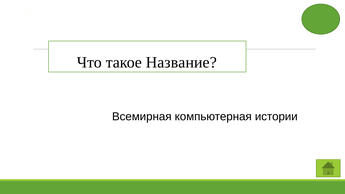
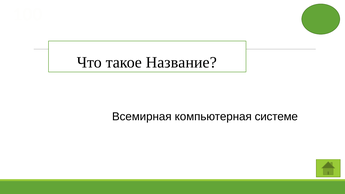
истории: истории -> системе (276, 117)
